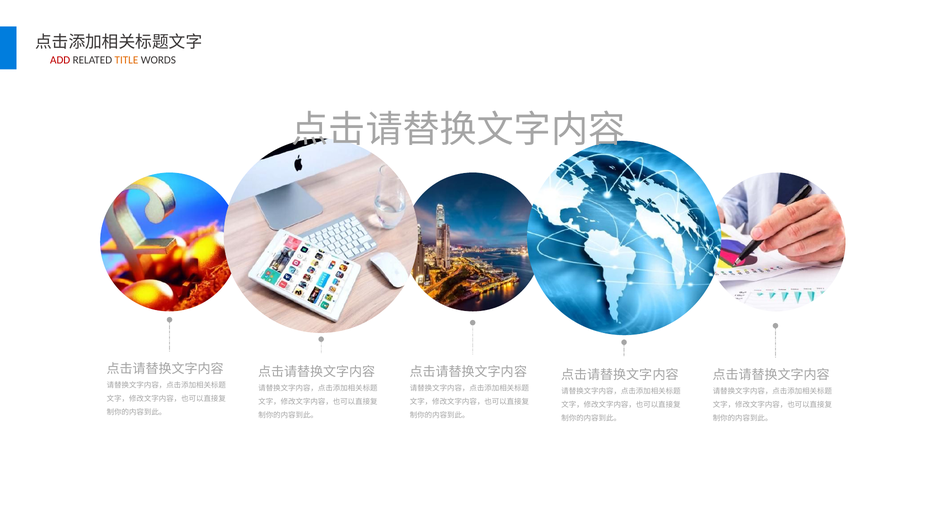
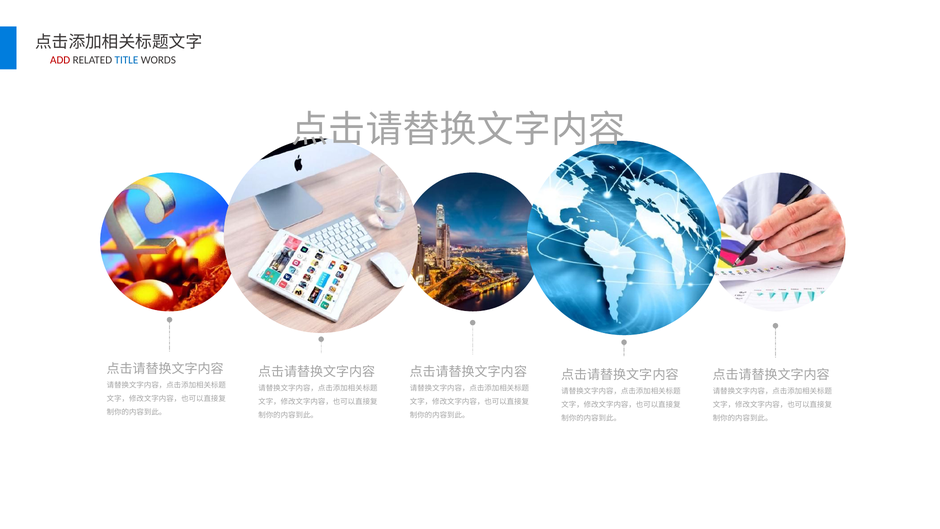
TITLE colour: orange -> blue (126, 60)
